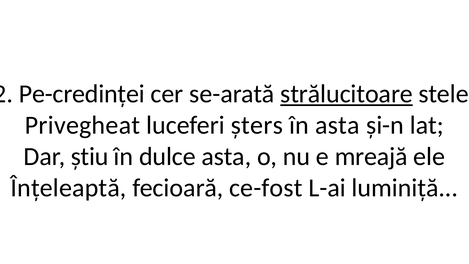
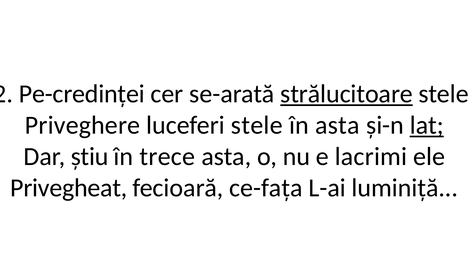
Privegheat: Privegheat -> Priveghere (83, 125)
luceferi șters: șters -> stele (257, 125)
lat underline: none -> present (427, 125)
dulce: dulce -> trece (167, 156)
mreajă: mreajă -> lacrimi (371, 156)
Înțeleaptă: Înțeleaptă -> Privegheat (69, 188)
ce-fost: ce-fost -> ce-fața (266, 188)
